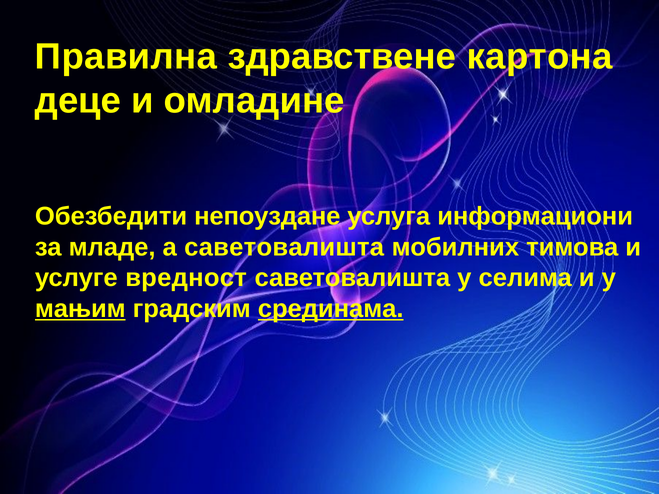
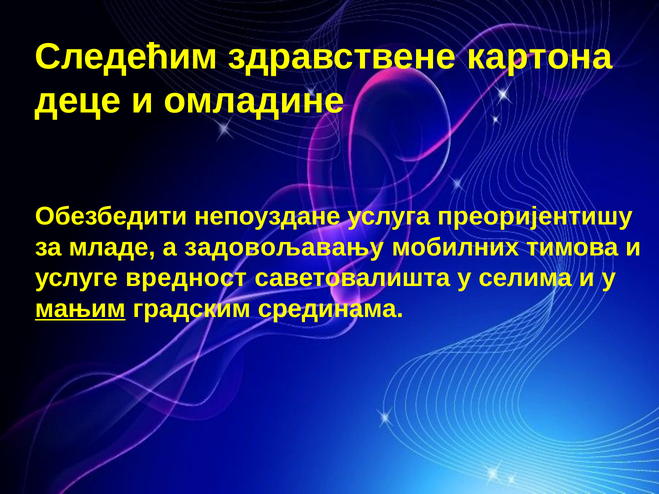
Правилна: Правилна -> Следећим (126, 57)
информациони: информациони -> преоријентишу (535, 216)
а саветовалишта: саветовалишта -> задовољавању (284, 247)
срединама underline: present -> none (331, 309)
